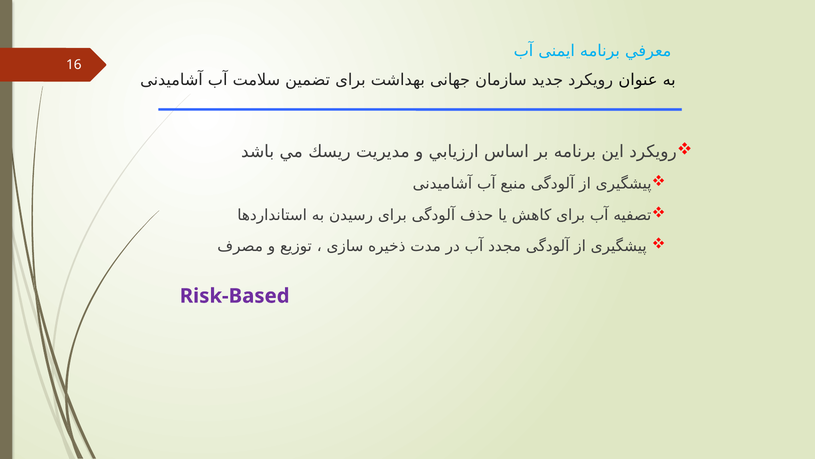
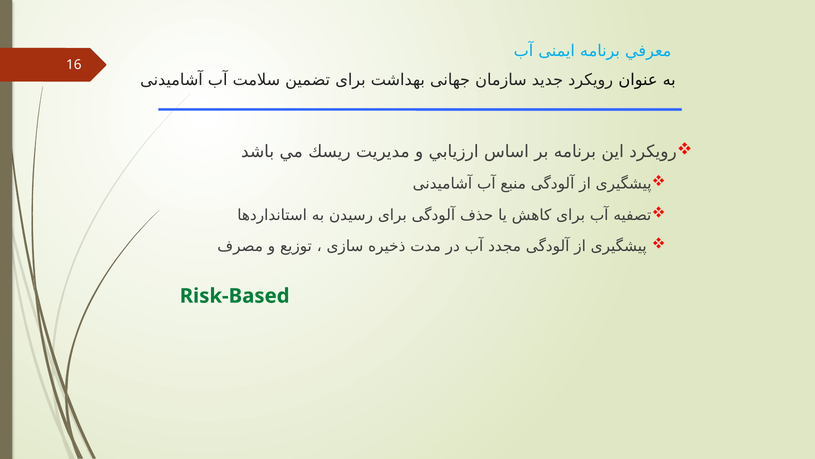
Risk-Based colour: purple -> green (235, 296)
